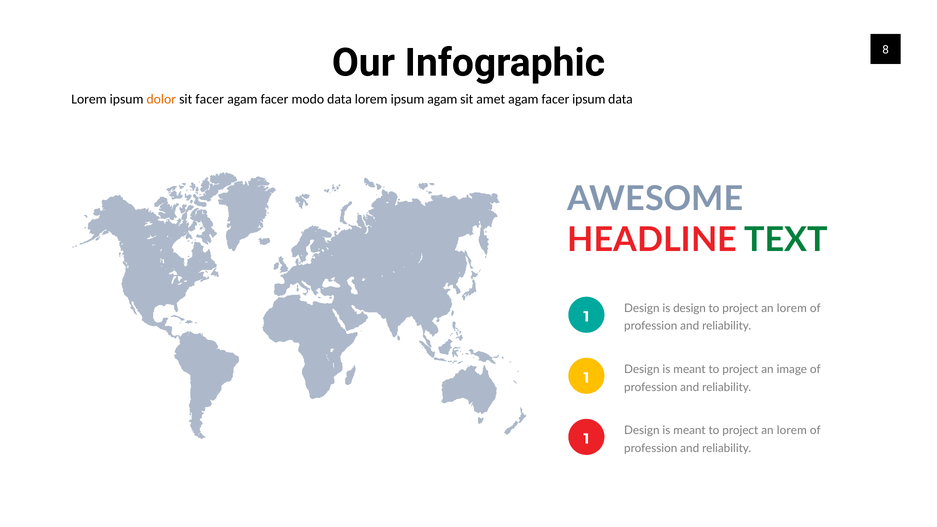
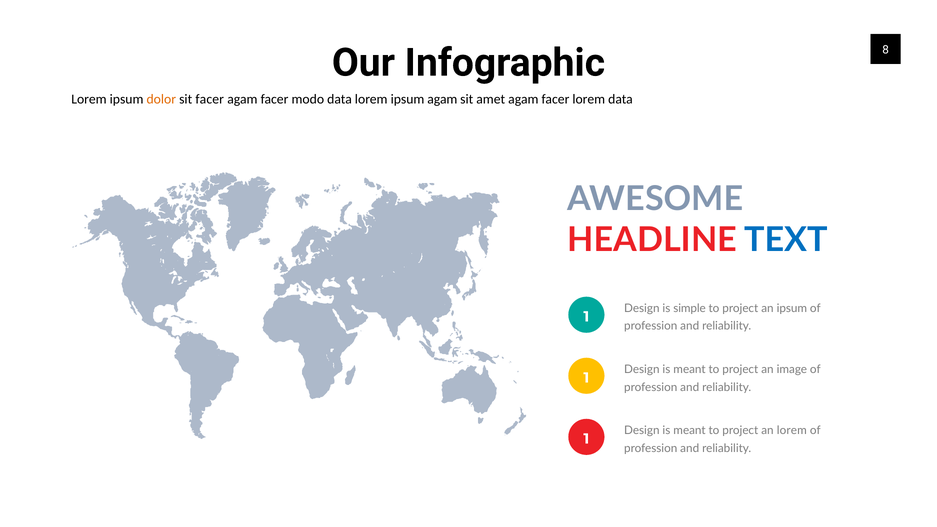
facer ipsum: ipsum -> lorem (589, 99)
TEXT colour: green -> blue (786, 240)
is design: design -> simple (690, 309)
lorem: lorem -> ipsum (792, 309)
